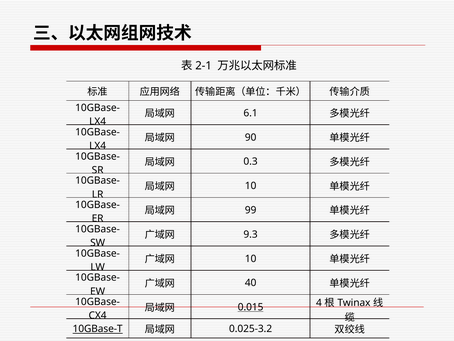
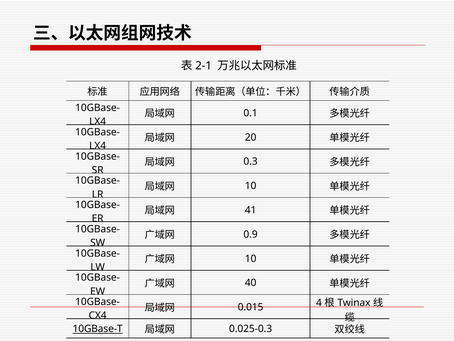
6.1: 6.1 -> 0.1 (251, 113)
90: 90 -> 20 (251, 137)
99: 99 -> 41 (251, 210)
9.3: 9.3 -> 0.9 (251, 234)
0.015 underline: present -> none (251, 307)
0.025-3.2: 0.025-3.2 -> 0.025-0.3 (251, 329)
